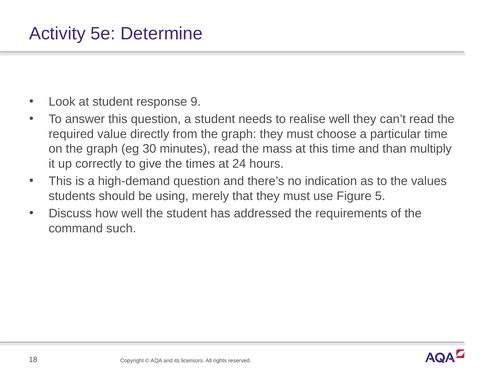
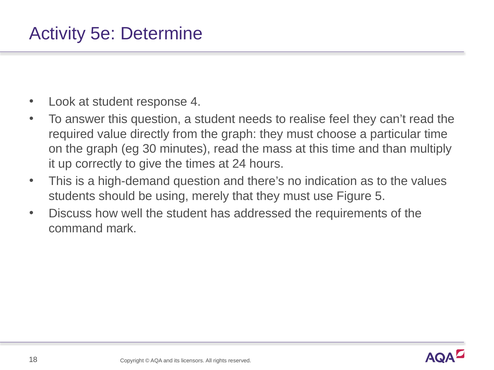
9: 9 -> 4 (196, 102)
realise well: well -> feel (339, 119)
such: such -> mark (121, 229)
